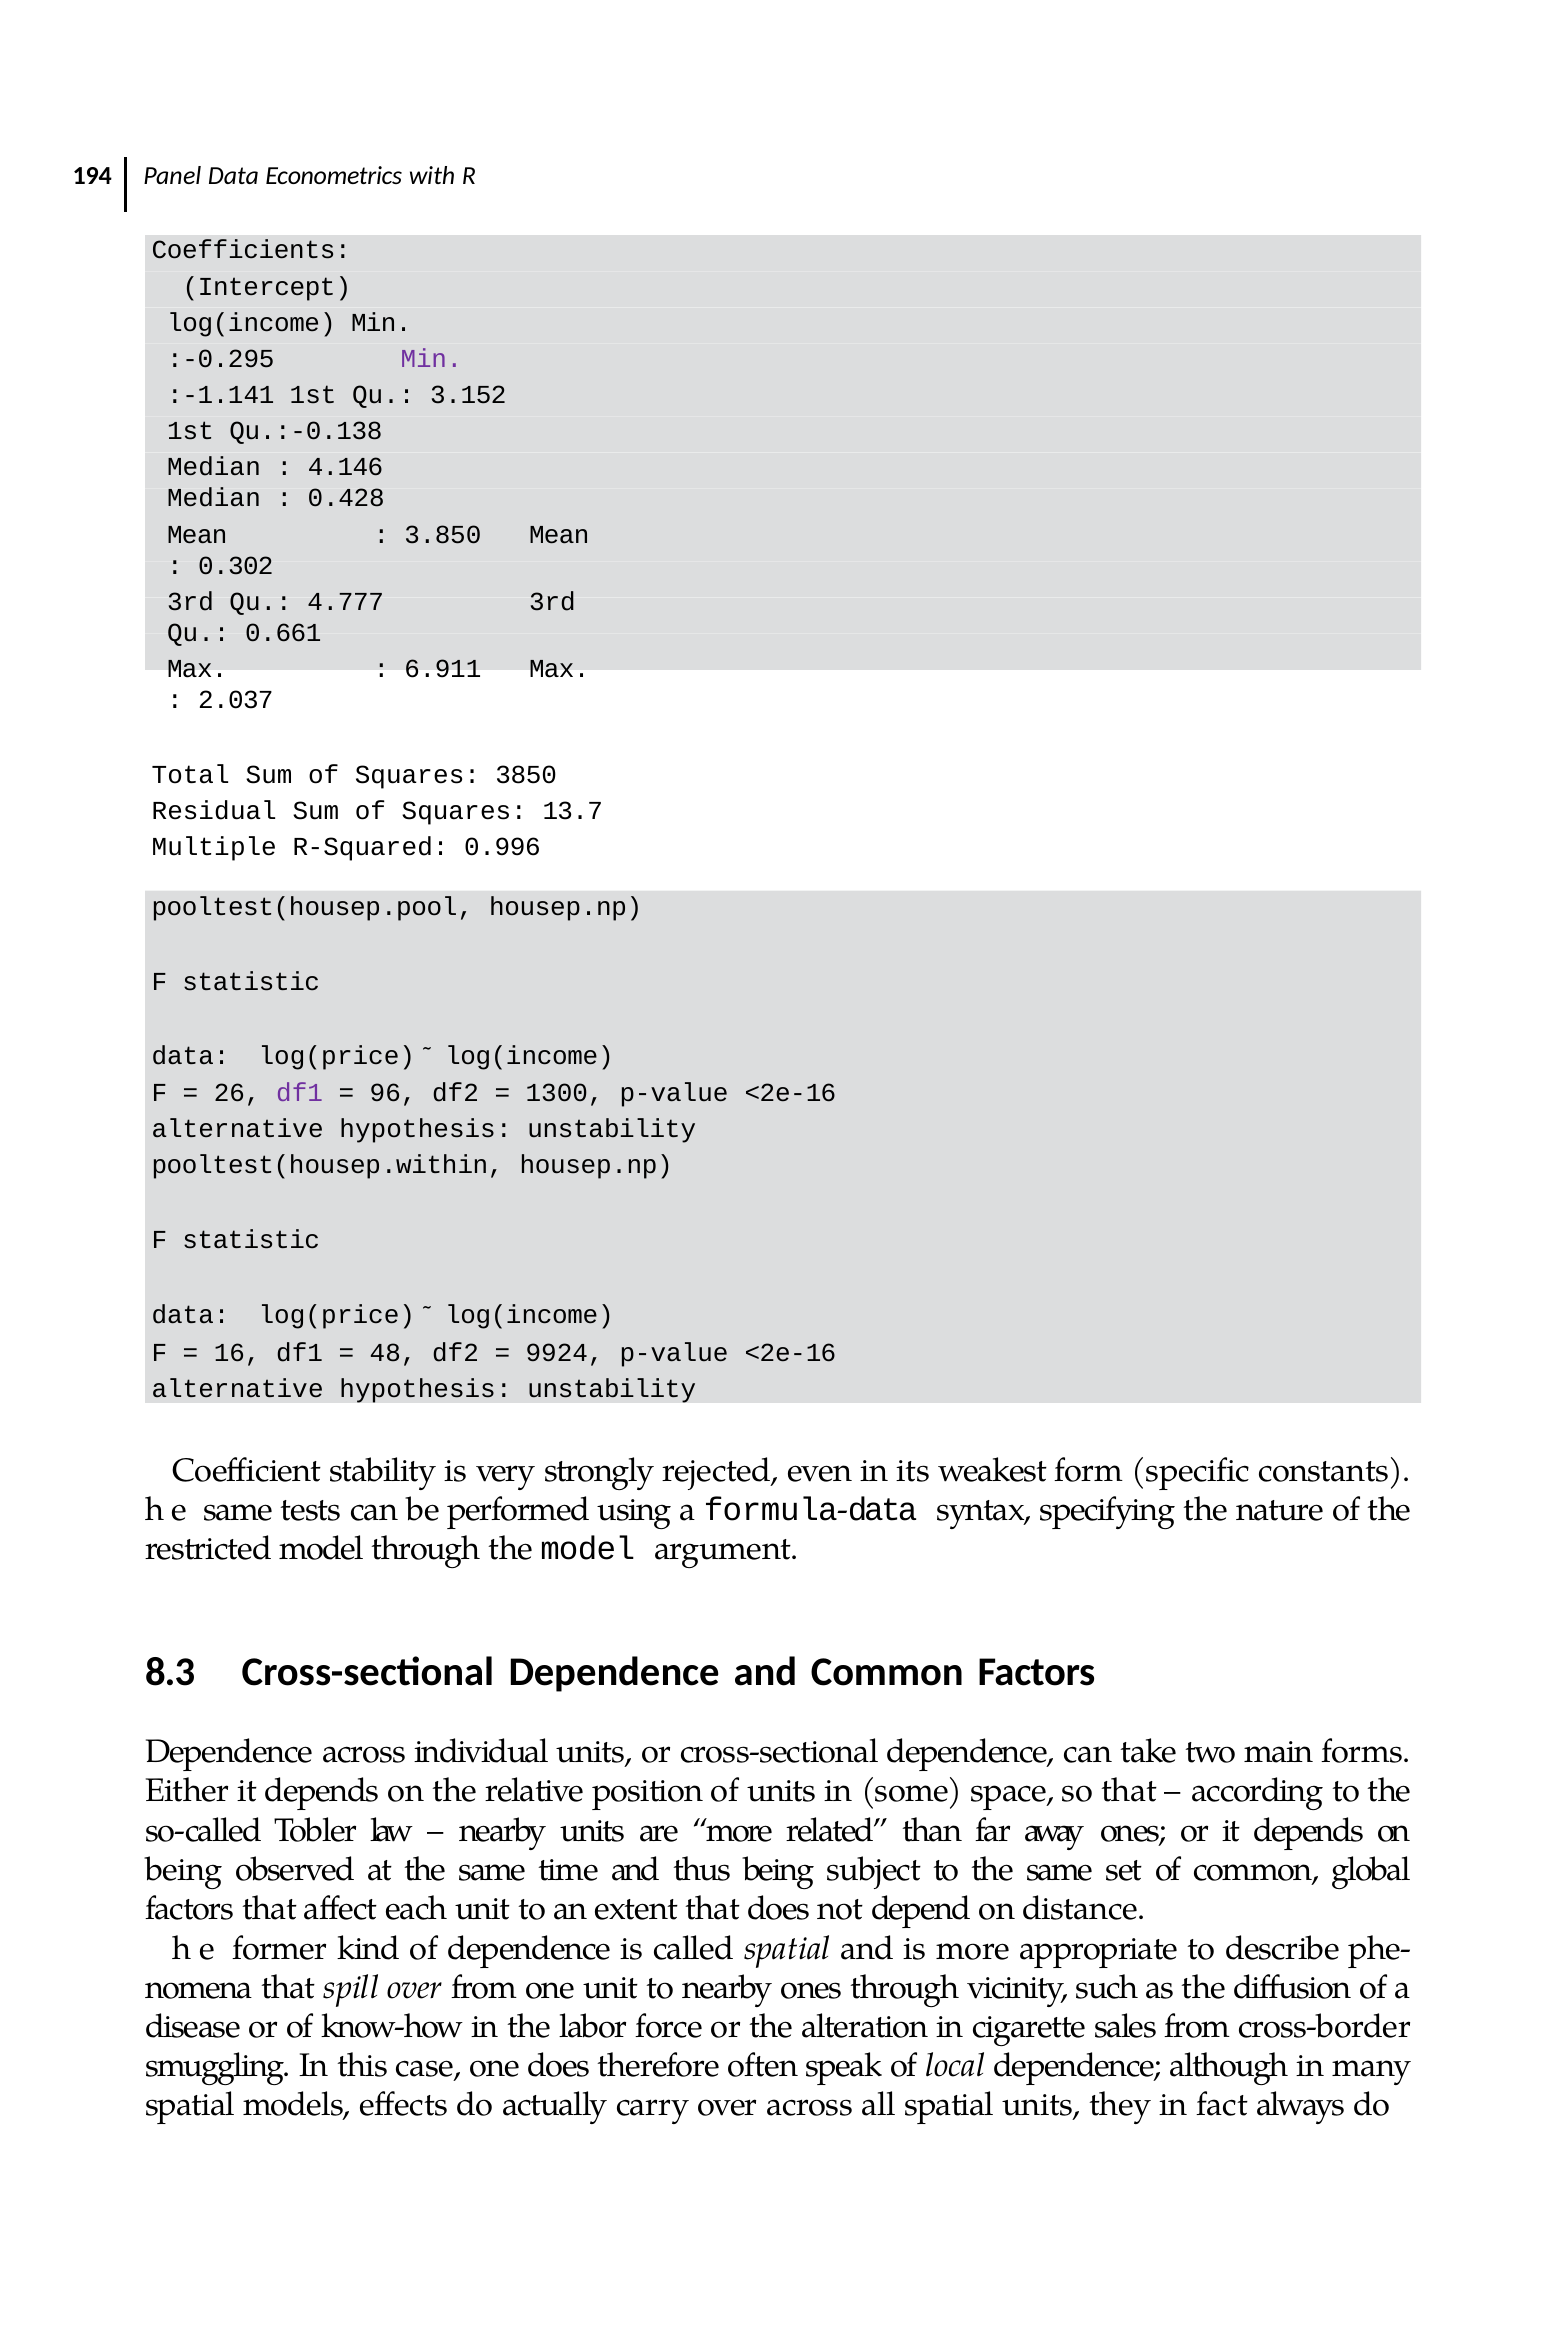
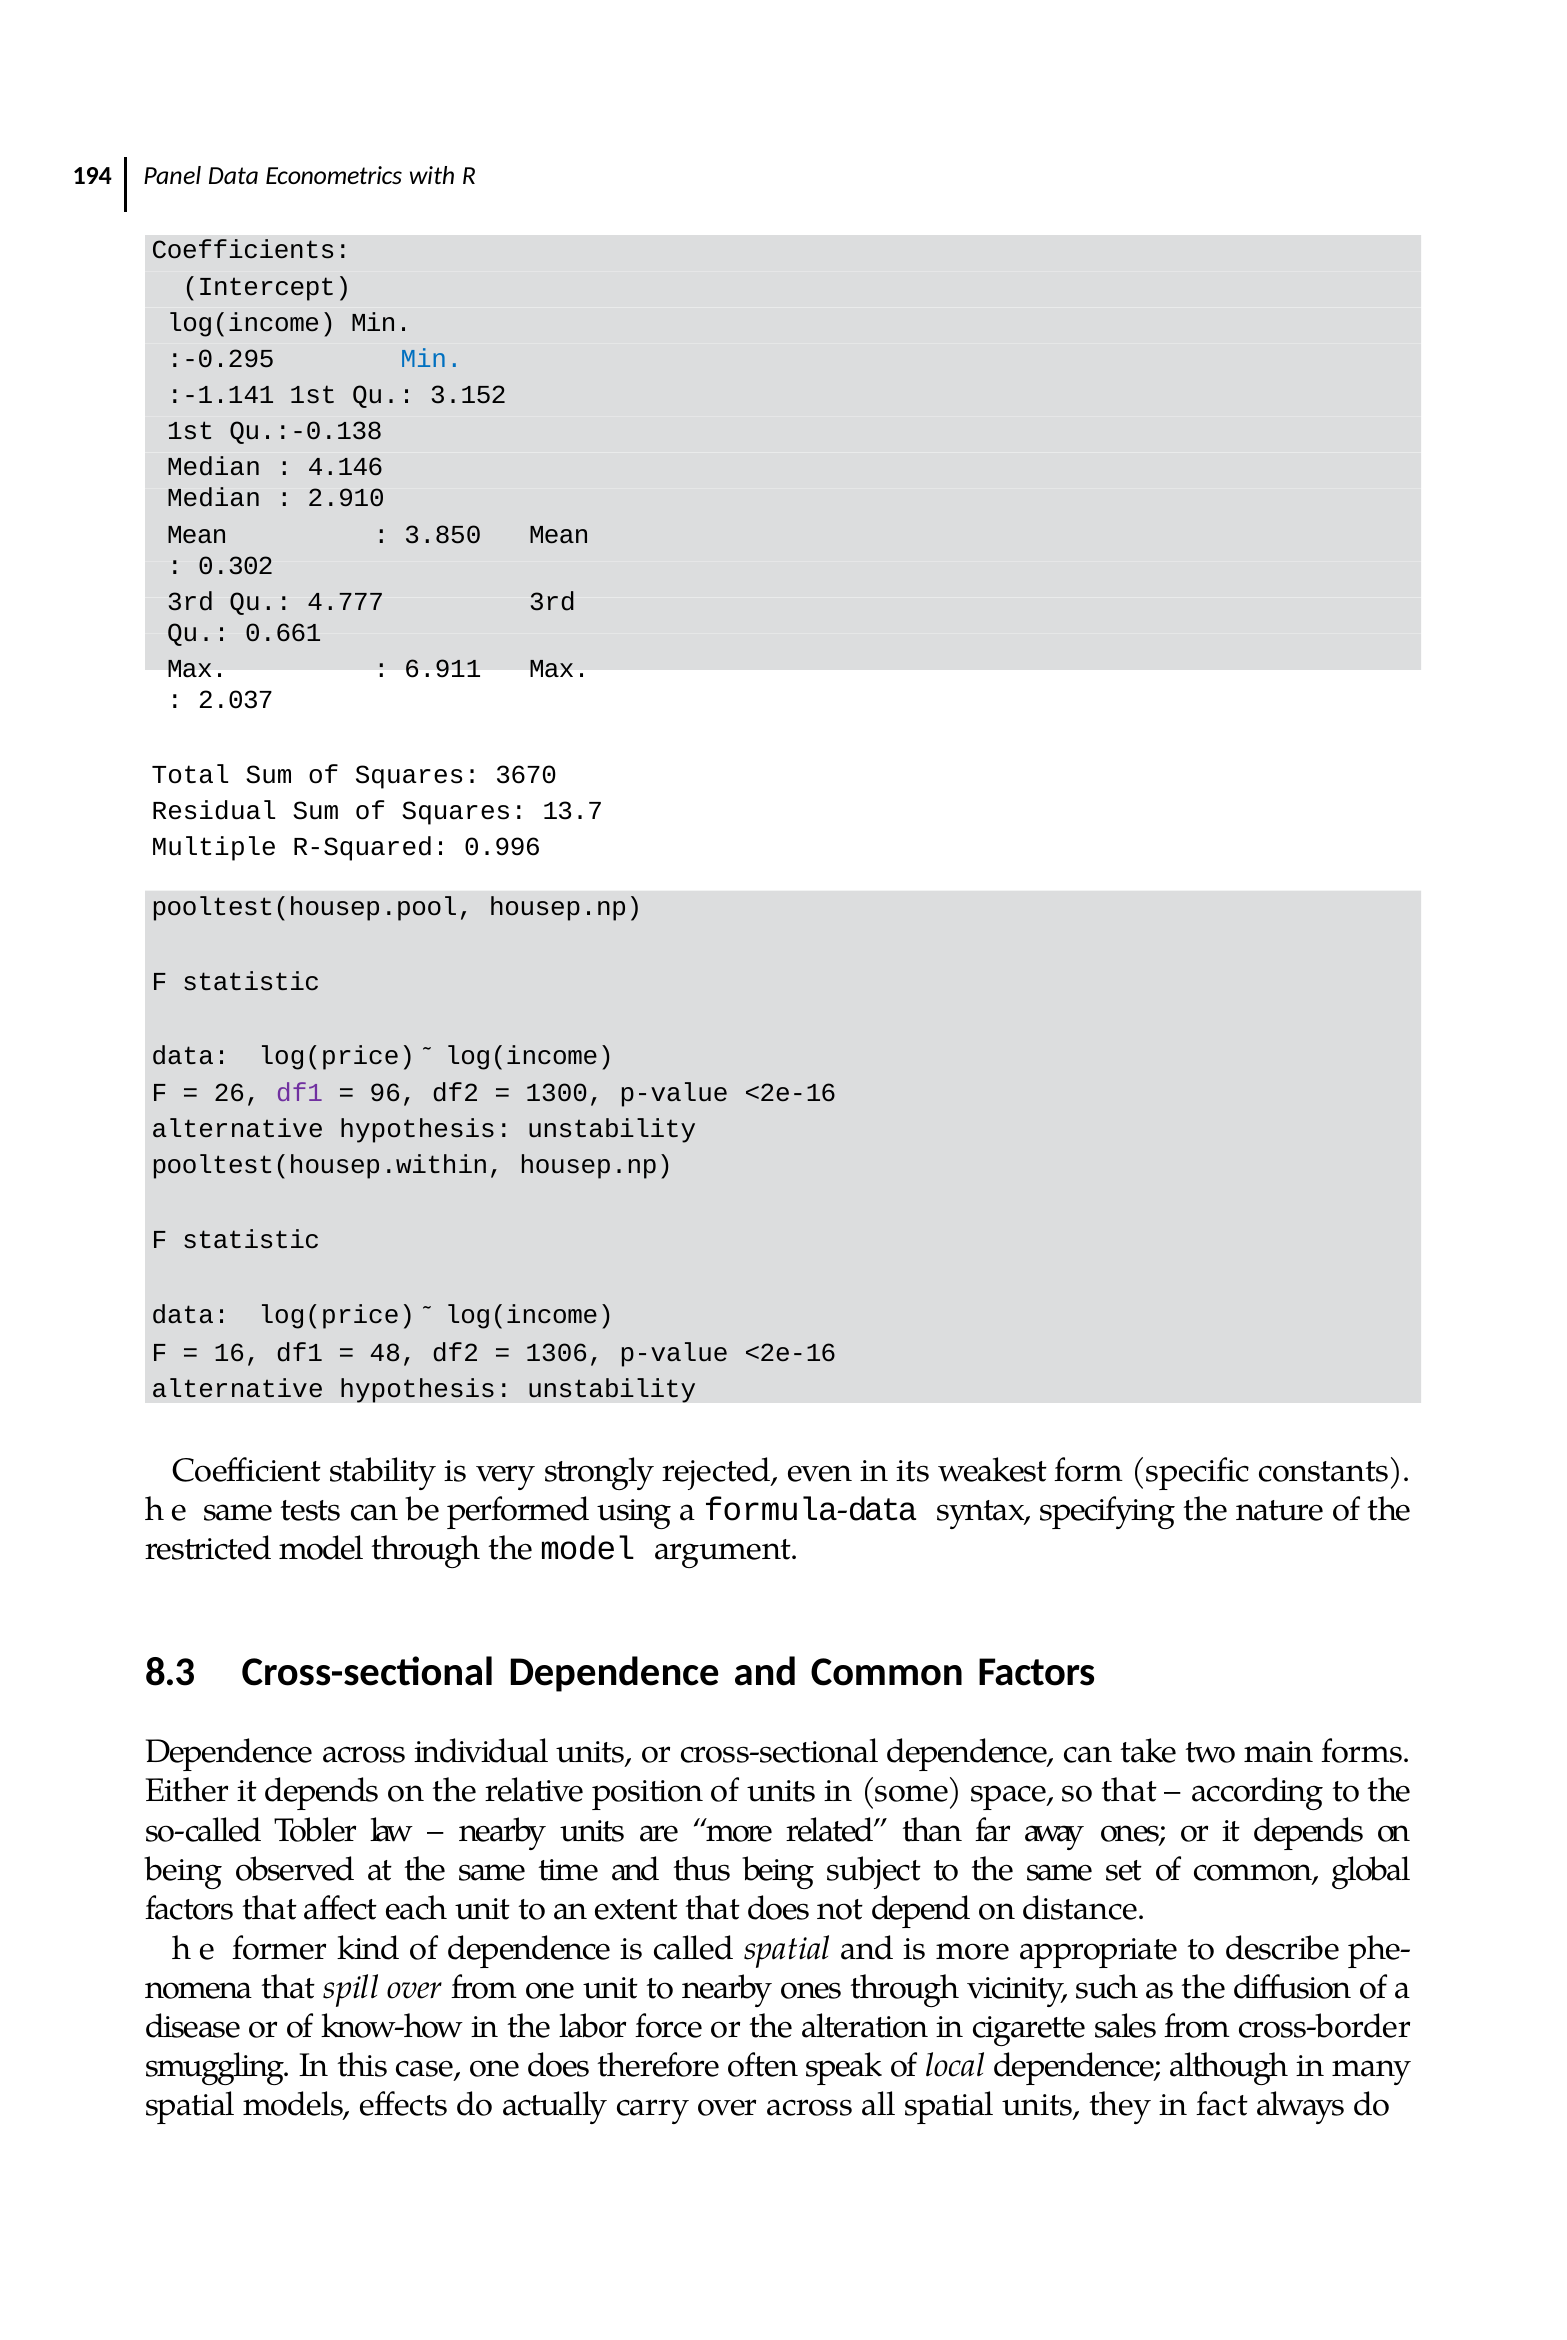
Min colour: purple -> blue (432, 359)
0.428: 0.428 -> 2.910 (346, 498)
3850: 3850 -> 3670 (526, 775)
9924: 9924 -> 1306 (565, 1353)
